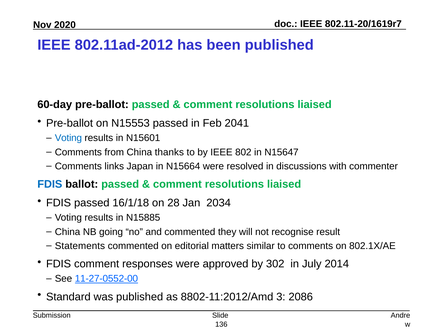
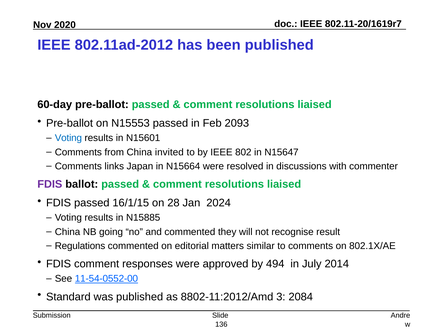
2041: 2041 -> 2093 (237, 123)
thanks: thanks -> invited (169, 152)
FDIS colour: blue -> purple (50, 184)
16/1/18: 16/1/18 -> 16/1/15 (131, 203)
2034: 2034 -> 2024 (219, 203)
Statements: Statements -> Regulations (80, 246)
302: 302 -> 494 (275, 264)
11-27-0552-00: 11-27-0552-00 -> 11-54-0552-00 (106, 279)
2086: 2086 -> 2084 (301, 297)
